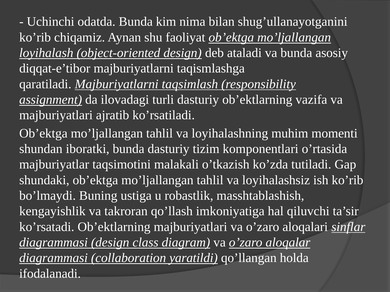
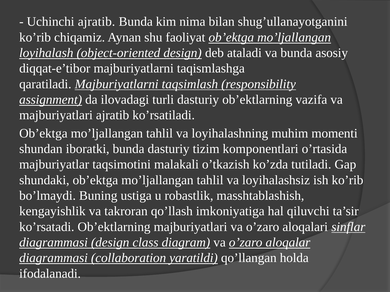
Uchinchi odatda: odatda -> ajratib (96, 22)
